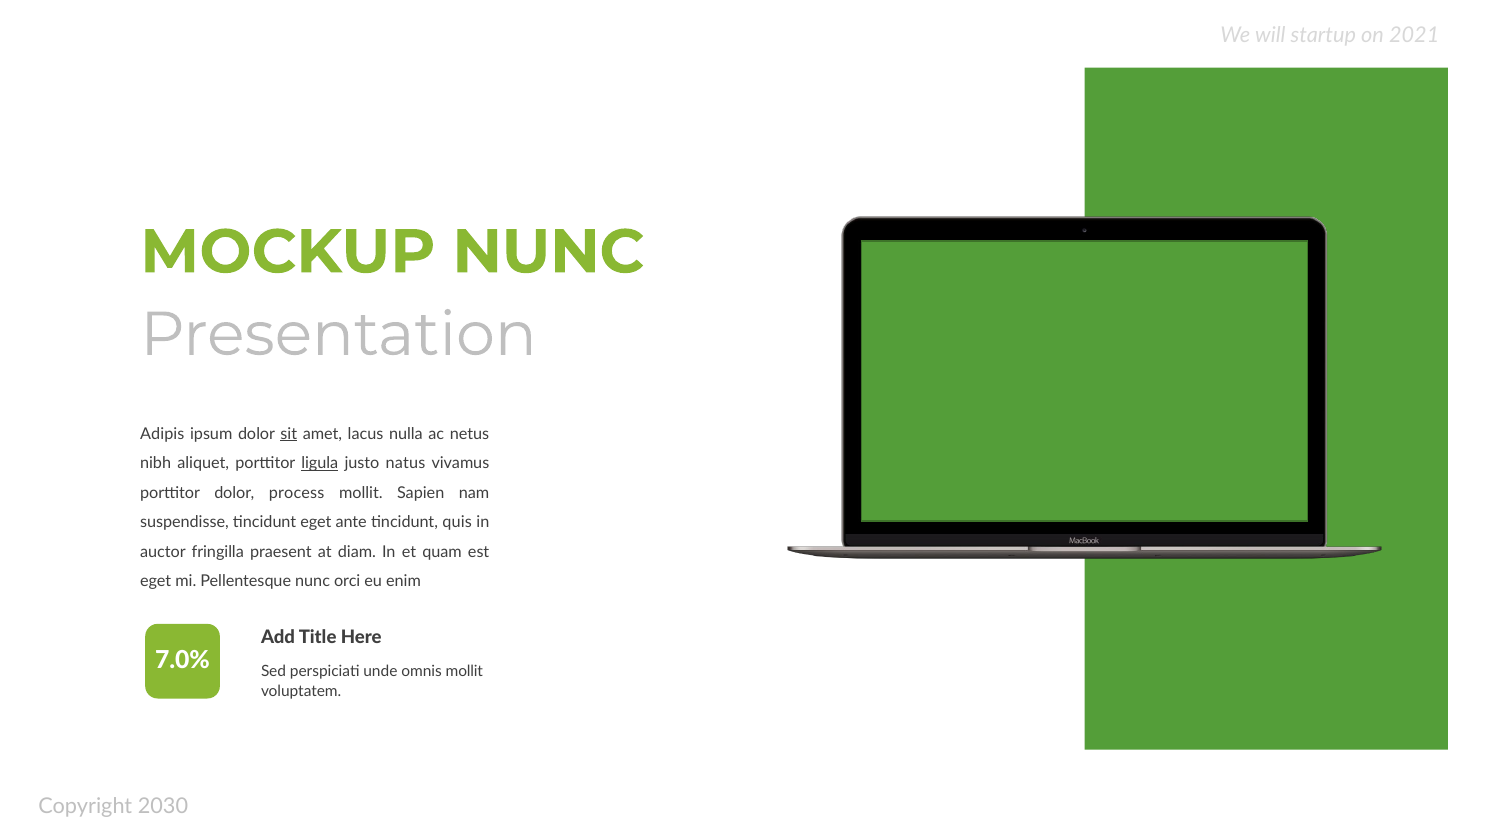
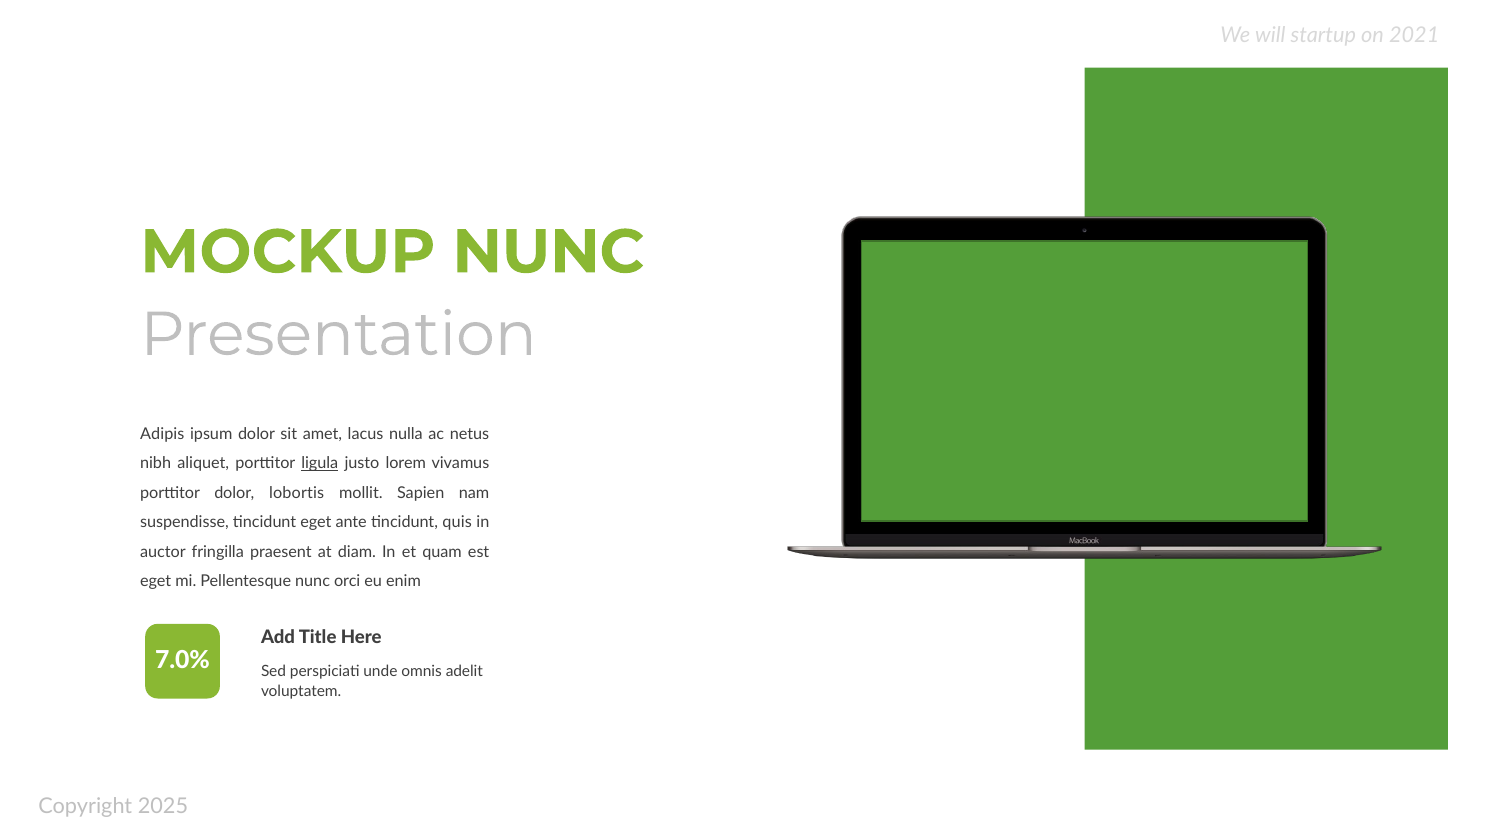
sit underline: present -> none (289, 434)
natus: natus -> lorem (406, 463)
process: process -> lobortis (297, 493)
omnis mollit: mollit -> adelit (464, 672)
2030: 2030 -> 2025 (163, 807)
